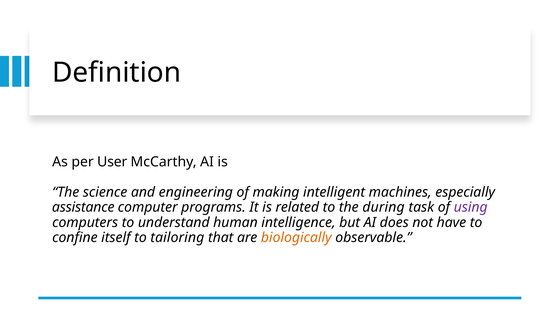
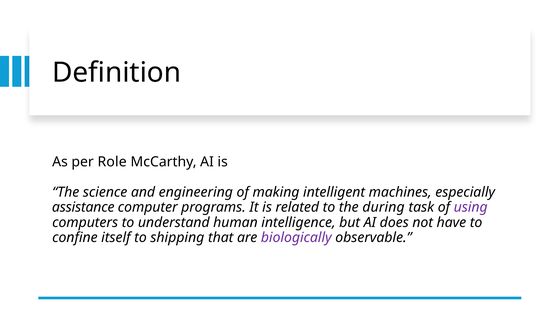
User: User -> Role (112, 162)
tailoring: tailoring -> shipping (177, 238)
biologically colour: orange -> purple (296, 238)
